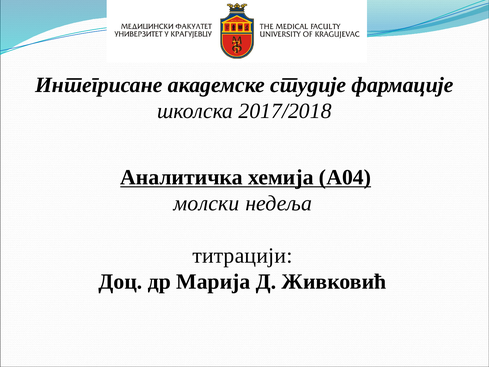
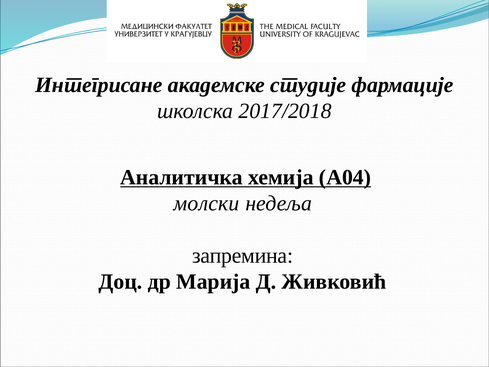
титрацији: титрацији -> запремина (243, 256)
